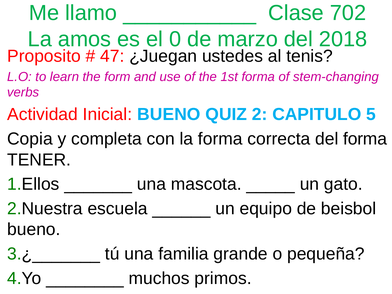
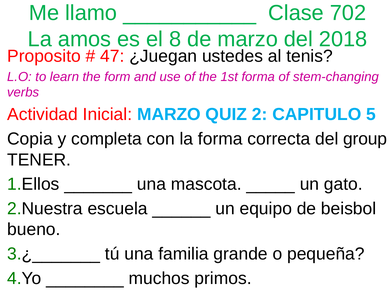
0: 0 -> 8 (175, 39)
Inicial BUENO: BUENO -> MARZO (169, 114)
del forma: forma -> group (365, 139)
